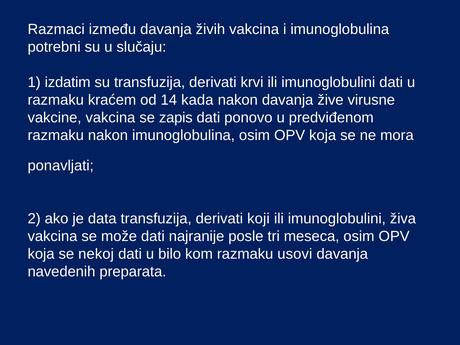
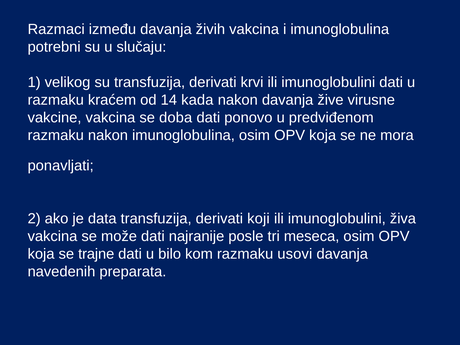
izdatim: izdatim -> velikog (68, 82)
zapis: zapis -> doba (176, 118)
nekoj: nekoj -> trajne (96, 254)
